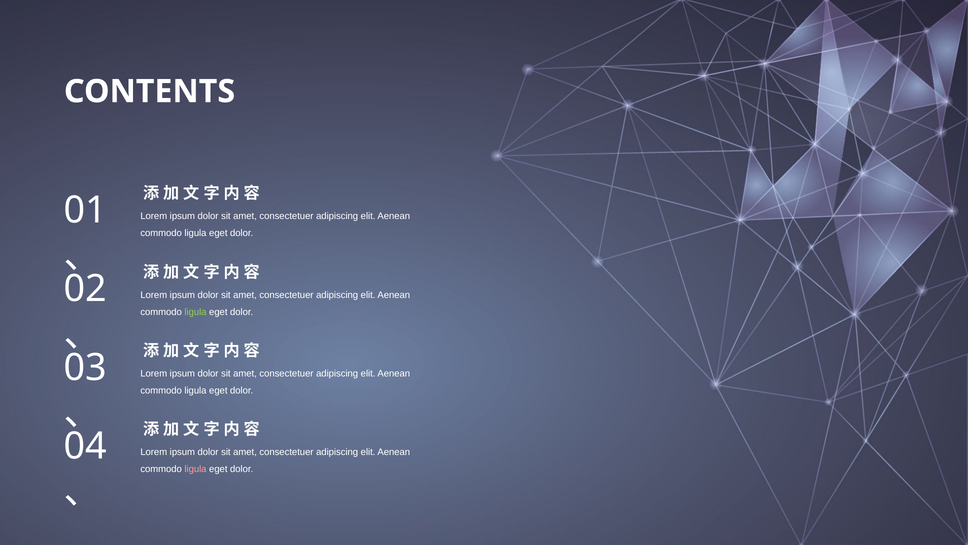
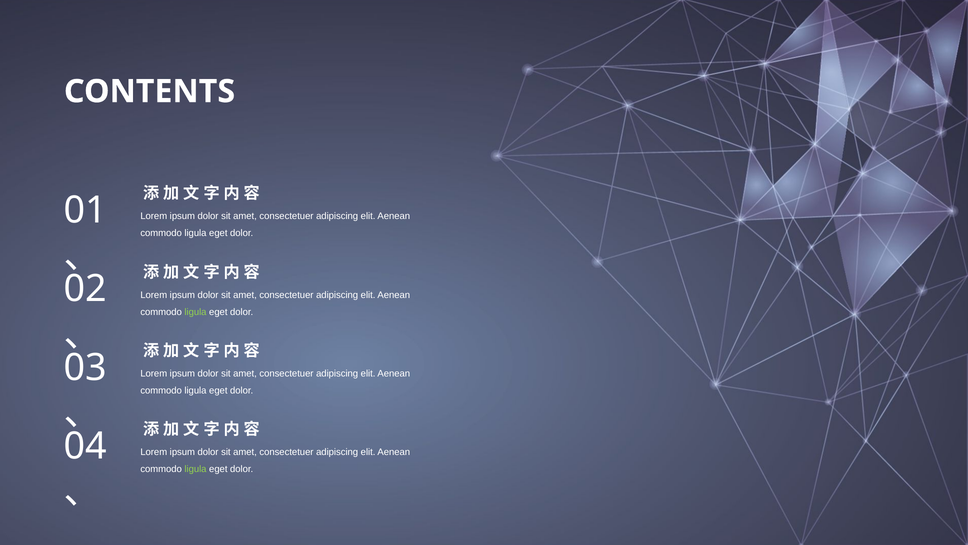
ligula colour: pink -> light green (195, 469)
